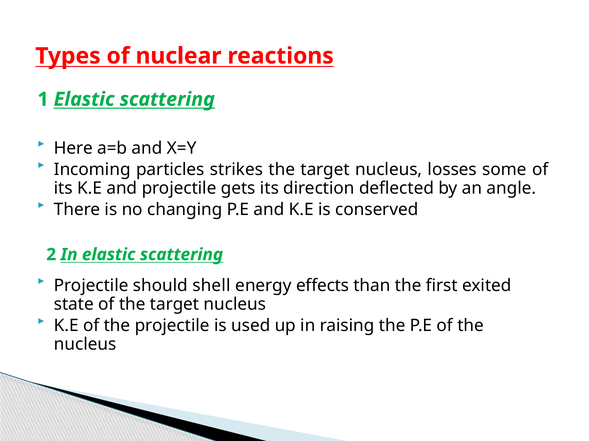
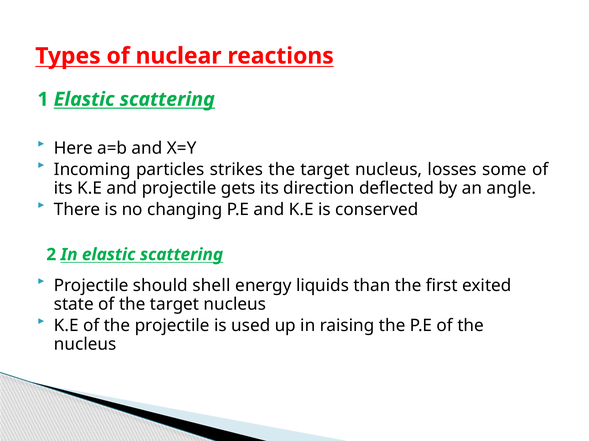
effects: effects -> liquids (323, 286)
